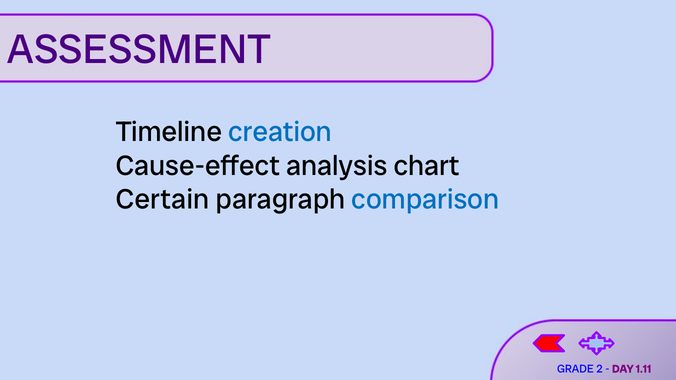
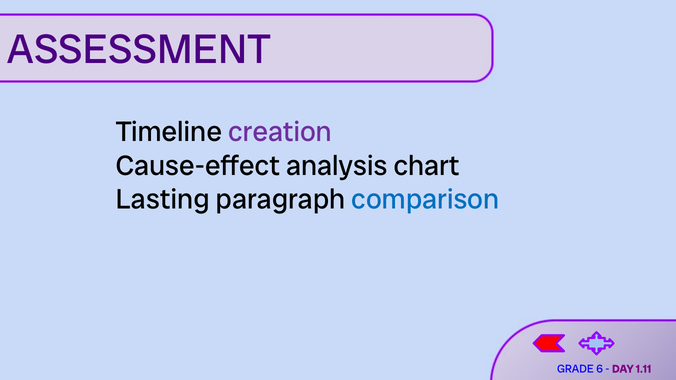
creation colour: blue -> purple (280, 132)
Certain: Certain -> Lasting (163, 200)
2: 2 -> 6 (600, 369)
